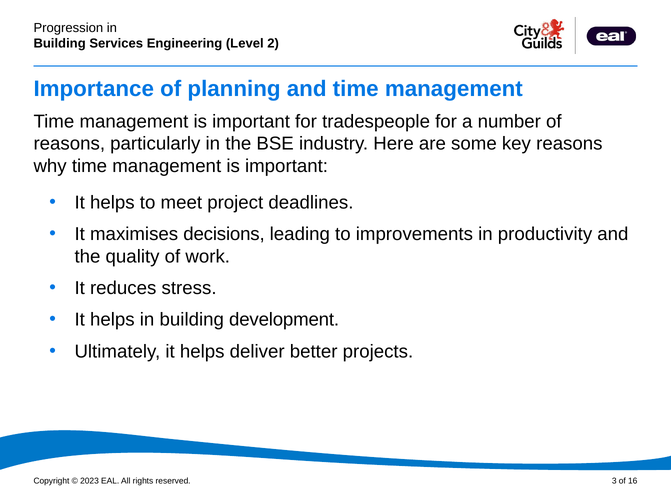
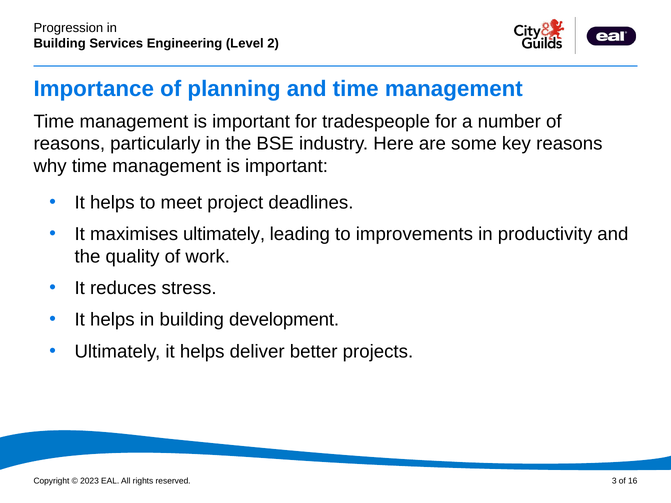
maximises decisions: decisions -> ultimately (224, 234)
